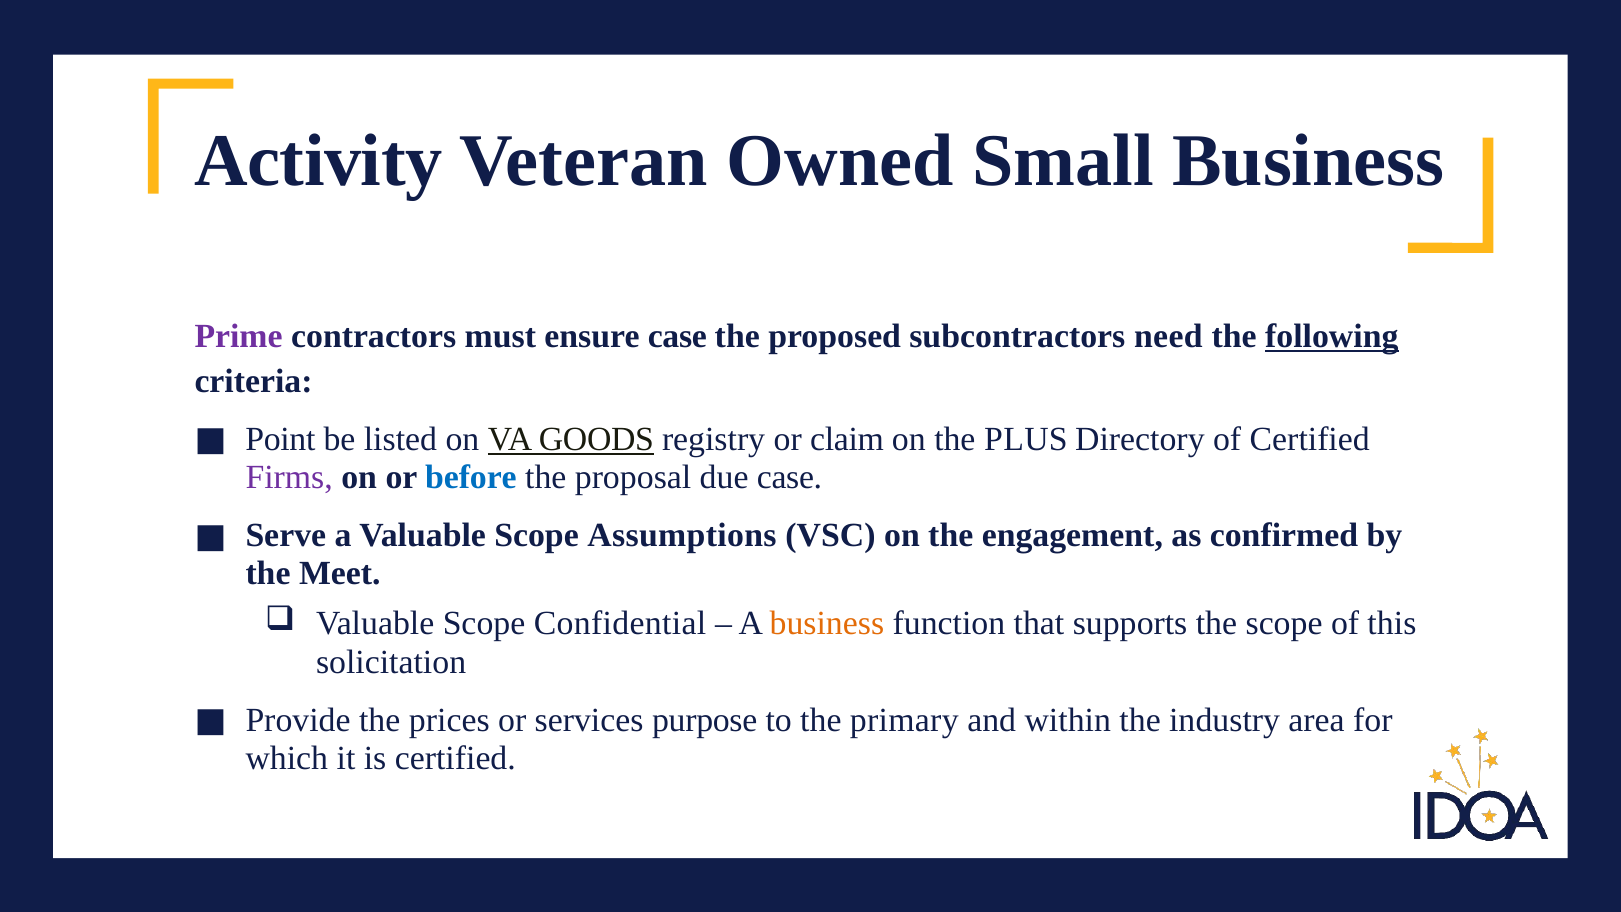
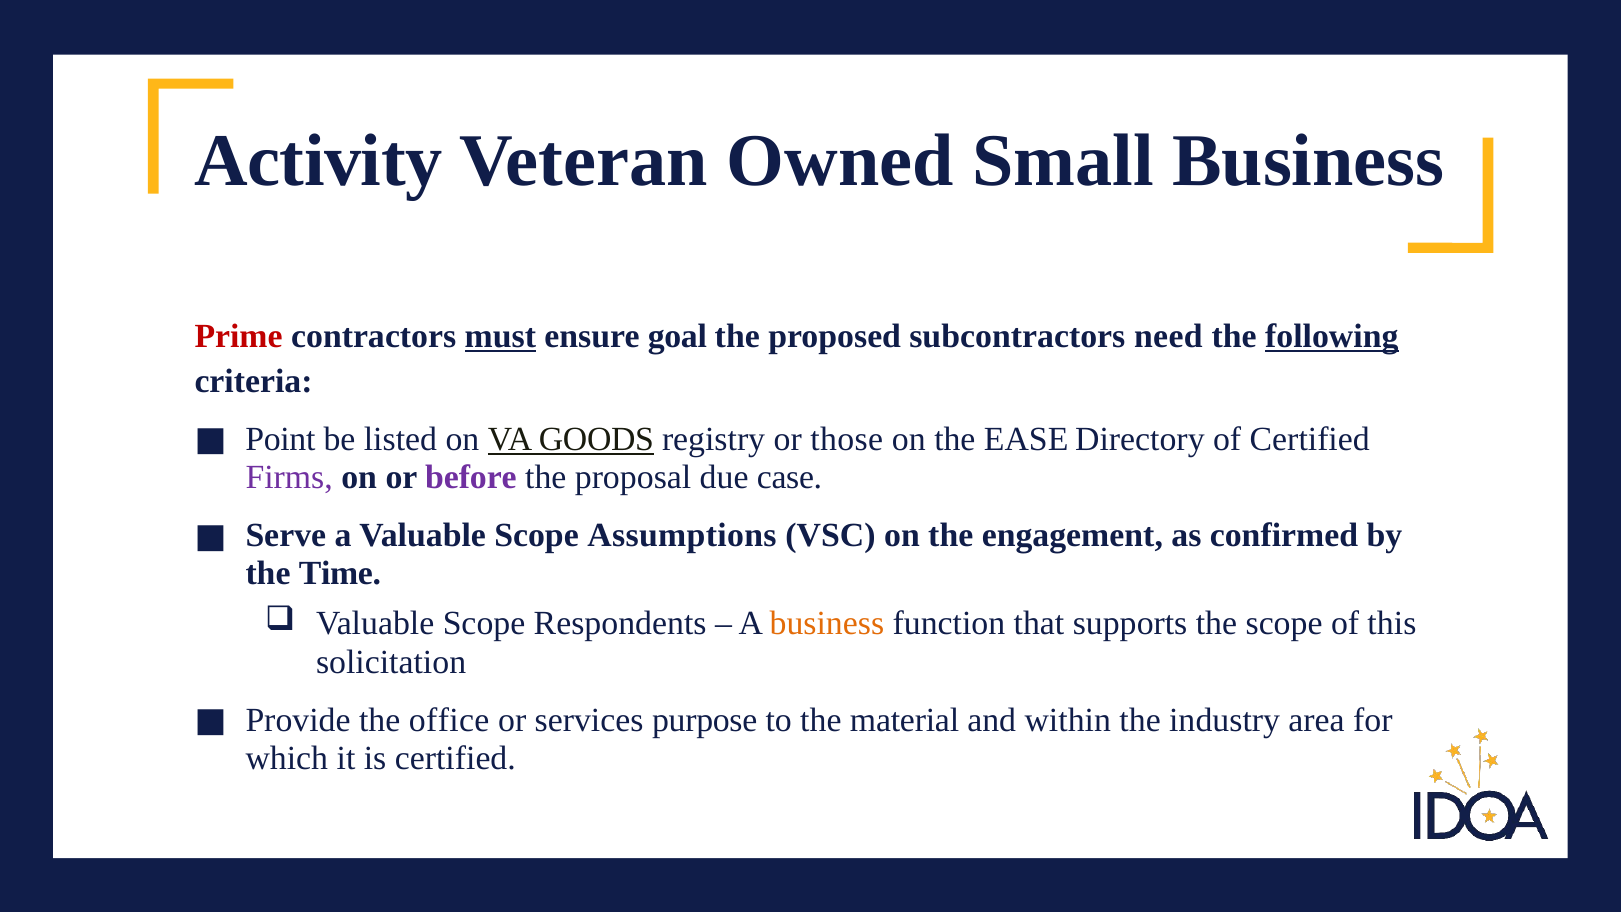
Prime colour: purple -> red (239, 337)
must underline: none -> present (500, 337)
ensure case: case -> goal (677, 337)
claim: claim -> those (847, 439)
PLUS: PLUS -> EASE (1026, 439)
before colour: blue -> purple (471, 477)
Meet: Meet -> Time (340, 574)
Confidential: Confidential -> Respondents (620, 624)
prices: prices -> office (449, 720)
primary: primary -> material (905, 720)
